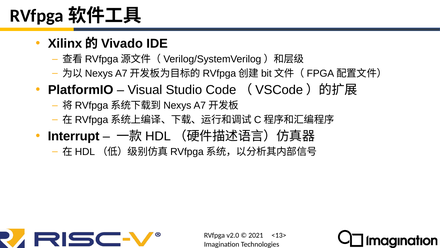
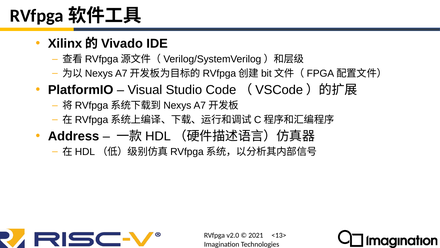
Interrupt: Interrupt -> Address (74, 136)
